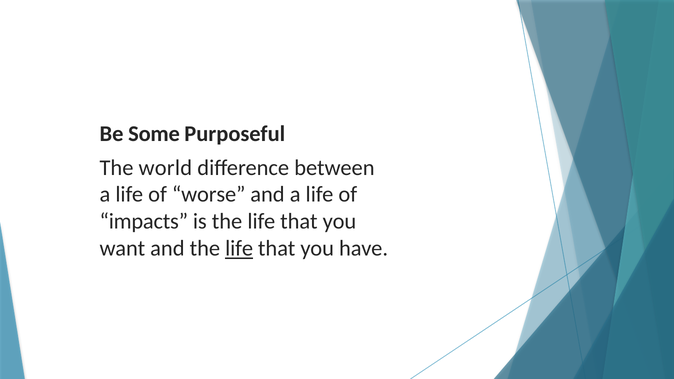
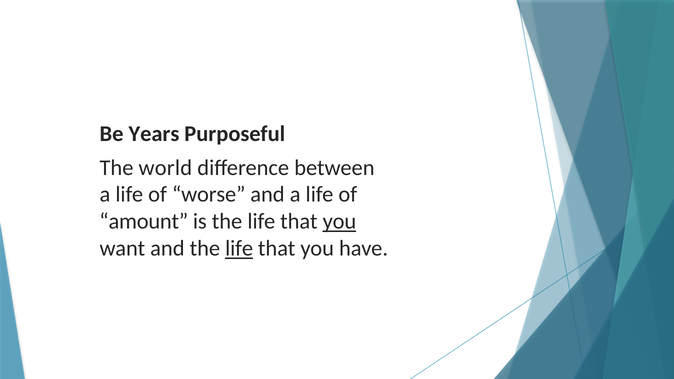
Some: Some -> Years (154, 134)
impacts: impacts -> amount (144, 222)
you underline: none -> present (339, 222)
